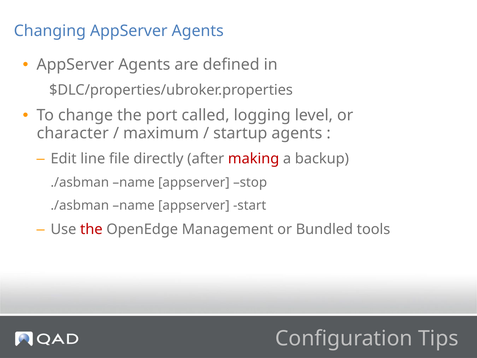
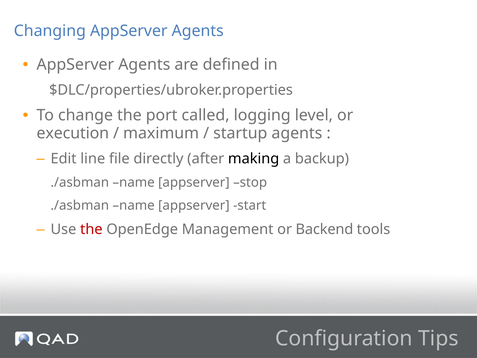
character: character -> execution (73, 133)
making colour: red -> black (254, 159)
Bundled: Bundled -> Backend (324, 229)
